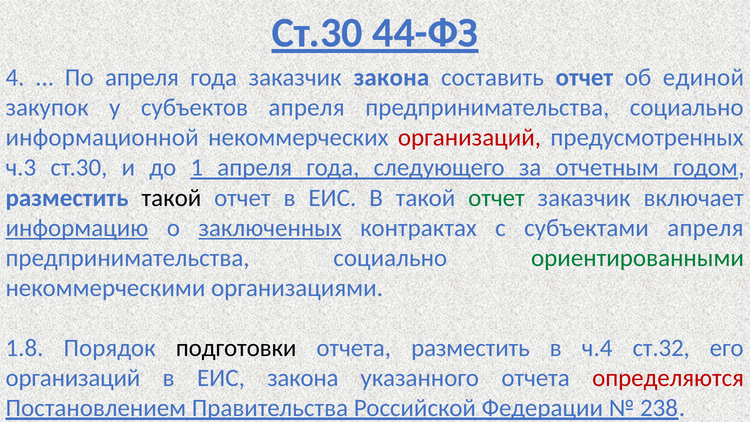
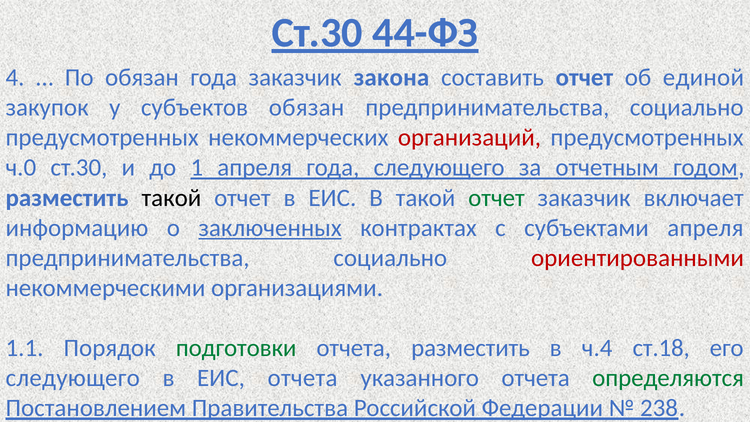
По апреля: апреля -> обязан (142, 78)
субъектов апреля: апреля -> обязан (307, 108)
информационной: информационной -> предусмотренных (102, 138)
ч.3: ч.3 -> ч.0 (21, 168)
информацию underline: present -> none (77, 228)
ориентированными colour: green -> red (637, 258)
1.8: 1.8 -> 1.1 (25, 348)
подготовки colour: black -> green (236, 348)
ст.32: ст.32 -> ст.18 (661, 348)
организаций: организаций -> следующего (73, 378)
ЕИС закона: закона -> отчета (303, 378)
определяются colour: red -> green (668, 378)
